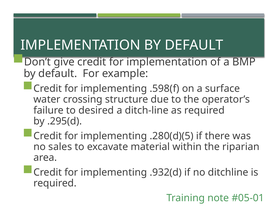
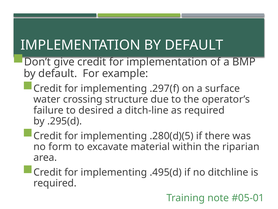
.598(f: .598(f -> .297(f (165, 88)
sales: sales -> form (60, 146)
.932(d: .932(d -> .495(d (166, 172)
